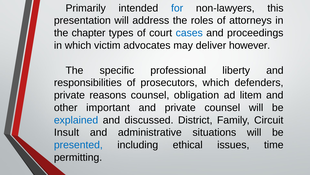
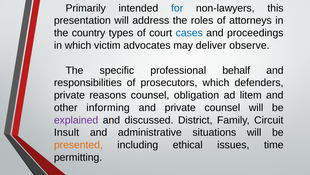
chapter: chapter -> country (89, 33)
however: however -> observe (249, 45)
liberty: liberty -> behalf (236, 70)
important: important -> informing (108, 107)
explained colour: blue -> purple (76, 120)
presented colour: blue -> orange (78, 145)
